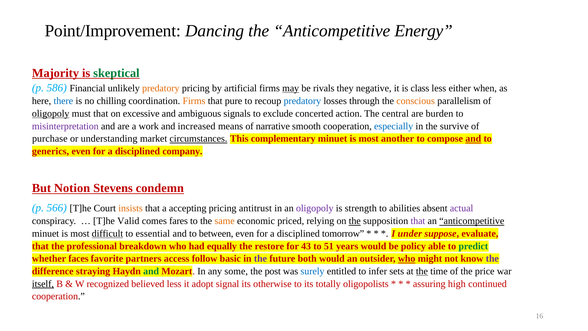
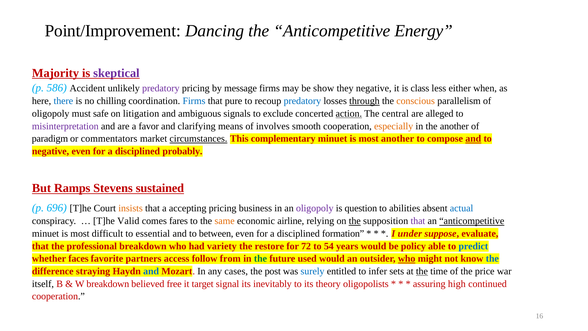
skeptical colour: green -> purple (116, 73)
Financial: Financial -> Accident (87, 88)
predatory colour: orange -> purple (161, 88)
artificial: artificial -> message (241, 88)
may underline: present -> none (291, 88)
rivals: rivals -> show (324, 88)
Firms colour: orange -> blue (194, 101)
through underline: none -> present (364, 101)
oligopoly underline: present -> none (51, 114)
must that: that -> safe (101, 114)
excessive: excessive -> litigation (141, 114)
action underline: none -> present (349, 114)
burden: burden -> alleged (440, 114)
work: work -> favor (149, 126)
increased: increased -> clarifying (197, 126)
narrative: narrative -> involves (273, 126)
especially colour: blue -> orange (394, 126)
the survive: survive -> another (454, 126)
purchase: purchase -> paradigm (50, 139)
understanding: understanding -> commentators (109, 139)
generics: generics -> negative (51, 151)
company: company -> probably (182, 151)
Notion: Notion -> Ramps (72, 188)
condemn: condemn -> sustained (160, 188)
566: 566 -> 696 (57, 208)
antitrust: antitrust -> business (255, 208)
strength: strength -> question (361, 208)
actual colour: purple -> blue (462, 208)
priced: priced -> airline (291, 221)
difficult underline: present -> none (107, 233)
tomorrow: tomorrow -> formation (343, 233)
equally: equally -> variety (222, 246)
43: 43 -> 72 (306, 246)
51: 51 -> 54 (329, 246)
predict colour: green -> blue (473, 246)
basic: basic -> from (230, 259)
the colour: purple -> green (260, 259)
both: both -> used (307, 259)
the colour: purple -> blue (492, 259)
and colour: green -> blue (151, 271)
some: some -> cases (236, 271)
itself underline: present -> none (43, 284)
W recognized: recognized -> breakdown (108, 284)
believed less: less -> free (174, 284)
adopt: adopt -> target (203, 284)
otherwise: otherwise -> inevitably (272, 284)
totally: totally -> theory (328, 284)
